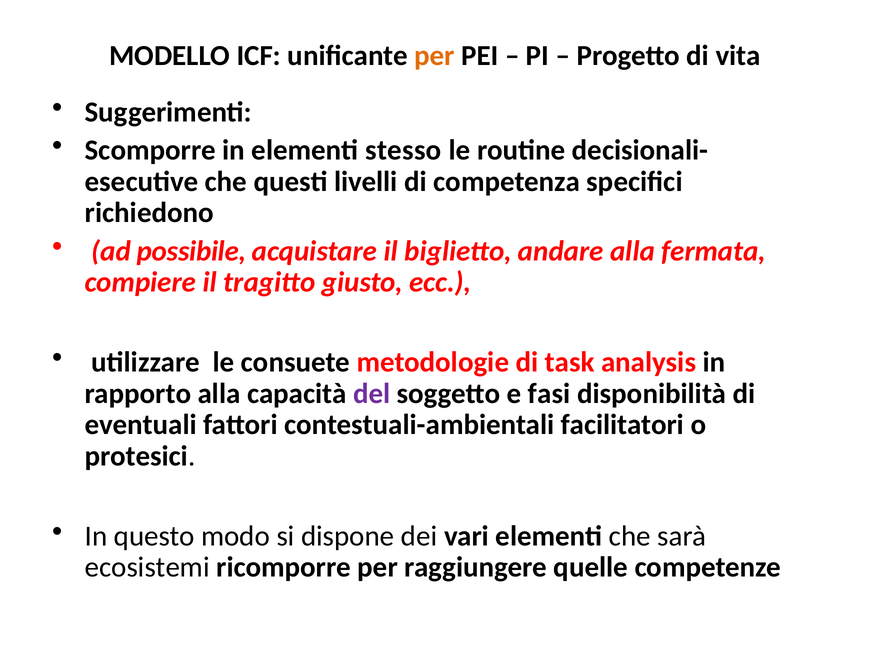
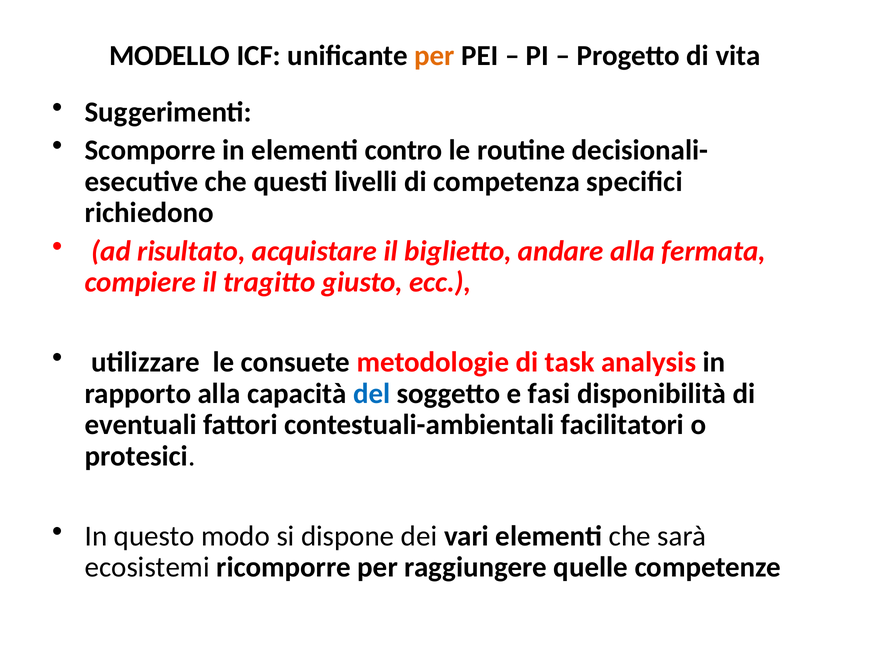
stesso: stesso -> contro (404, 150)
possibile: possibile -> risultato (191, 251)
del colour: purple -> blue (372, 394)
